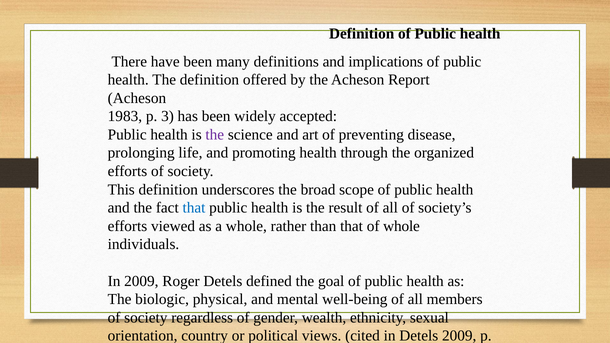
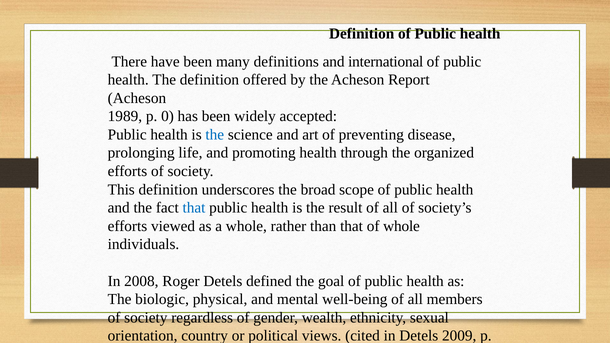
implications: implications -> international (386, 62)
1983: 1983 -> 1989 (125, 116)
3: 3 -> 0 (167, 116)
the colour: purple -> blue (215, 135)
In 2009: 2009 -> 2008 (141, 281)
